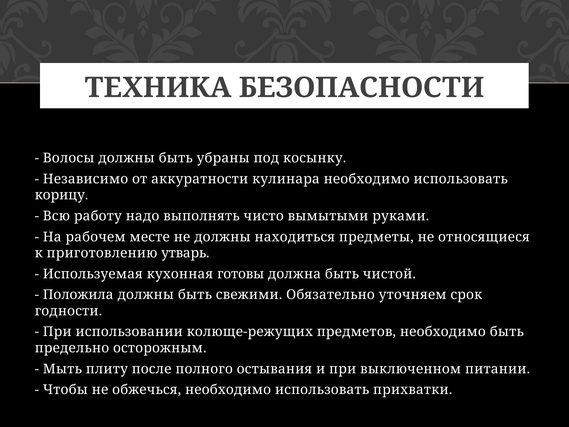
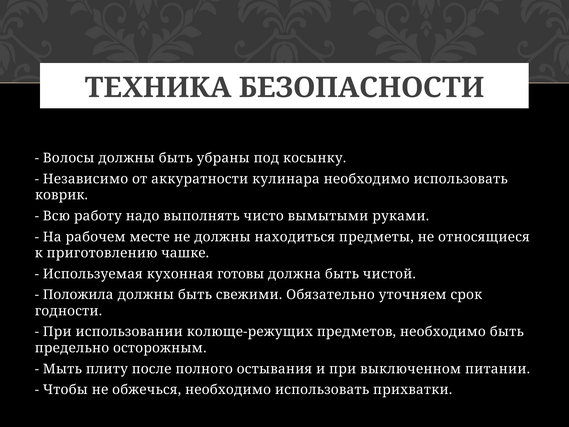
корицу: корицу -> коврик (61, 195)
утварь: утварь -> чашке (185, 253)
